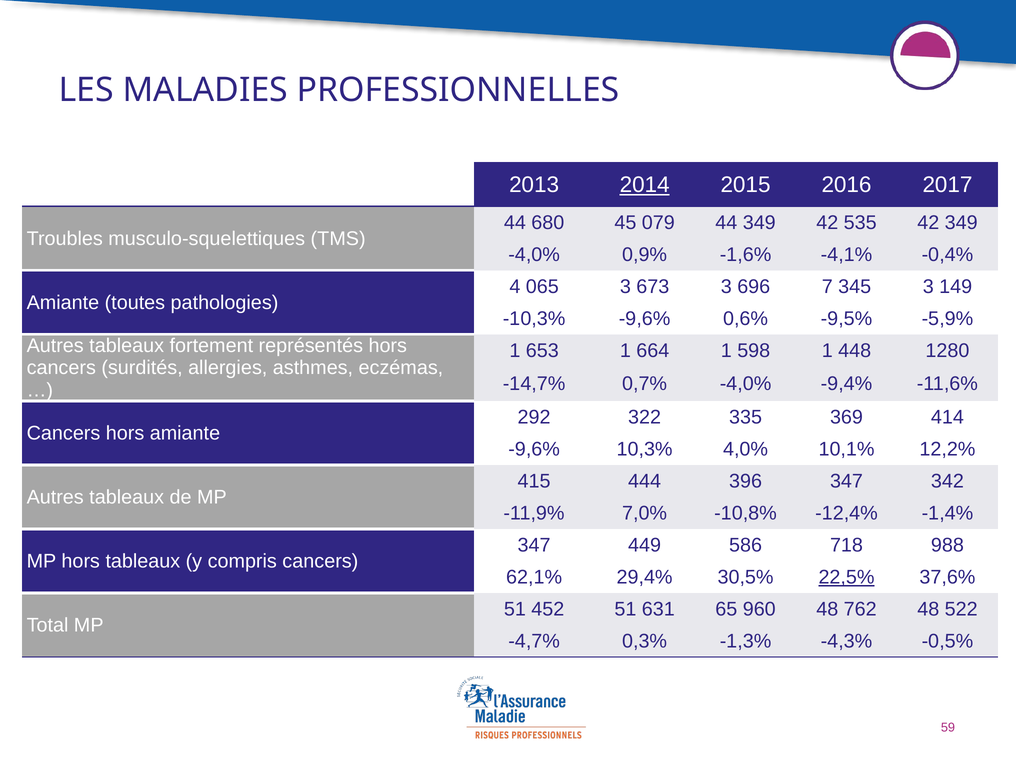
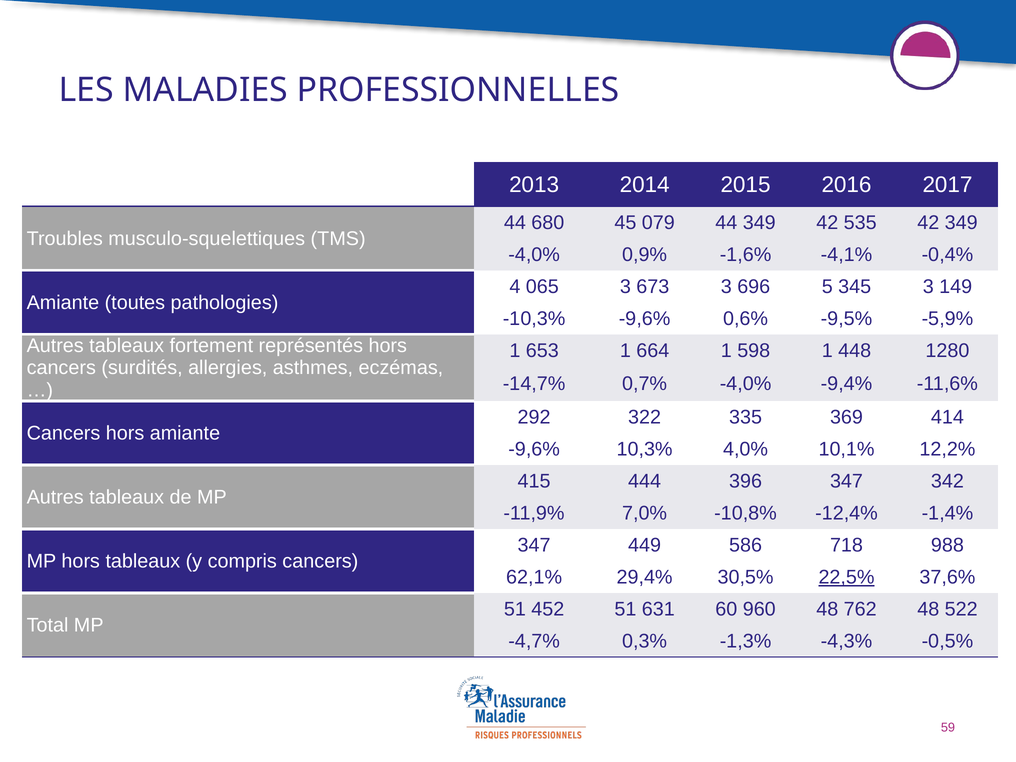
2014 underline: present -> none (645, 185)
7: 7 -> 5 (827, 287)
65: 65 -> 60 (726, 609)
